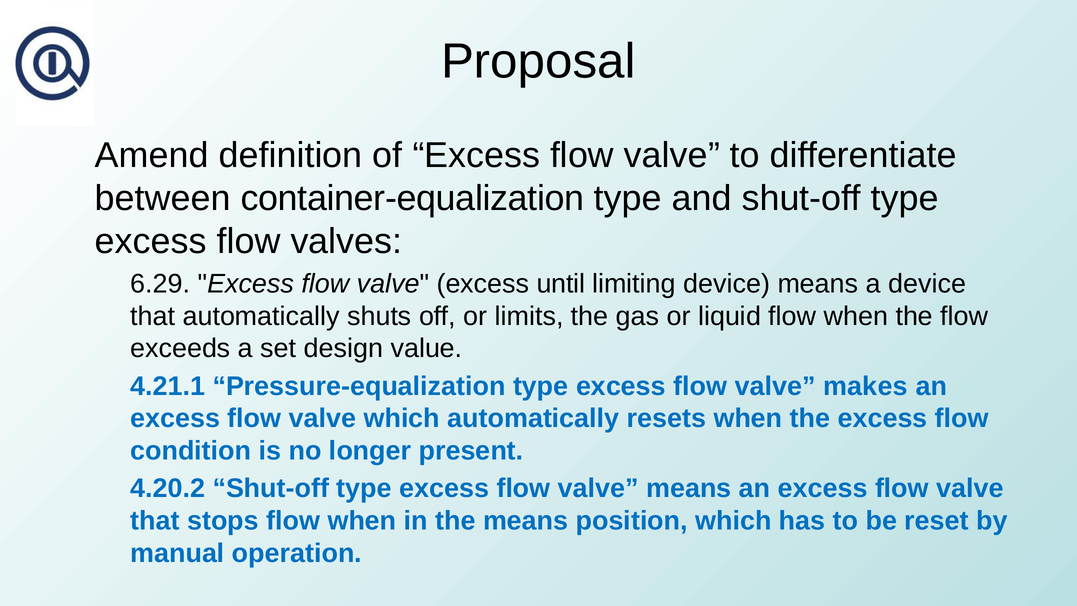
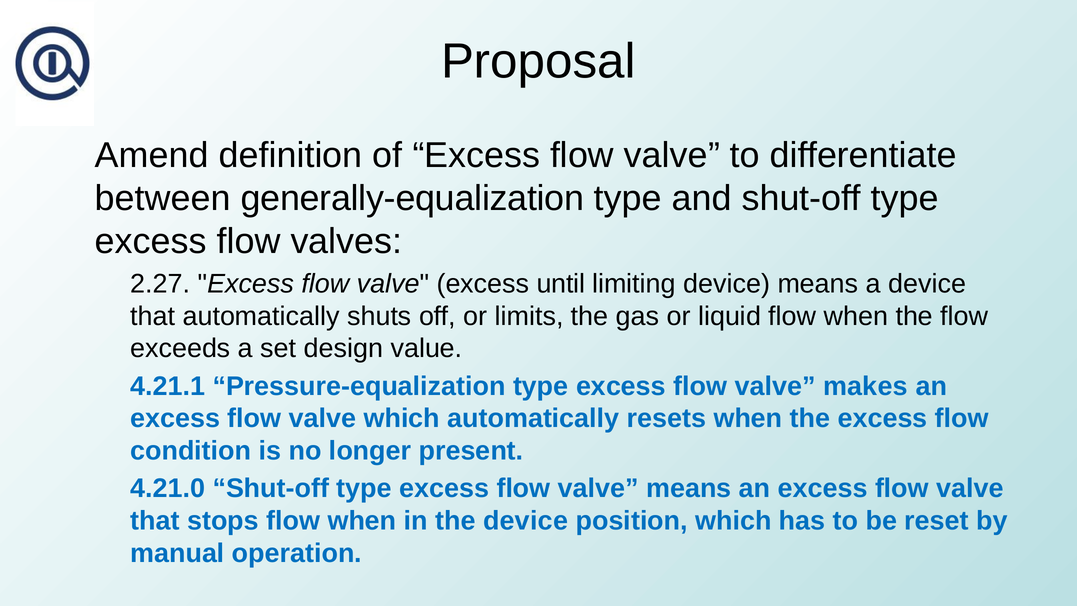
container-equalization: container-equalization -> generally-equalization (412, 198)
6.29: 6.29 -> 2.27 (160, 284)
4.20.2: 4.20.2 -> 4.21.0 (168, 488)
the means: means -> device (526, 521)
